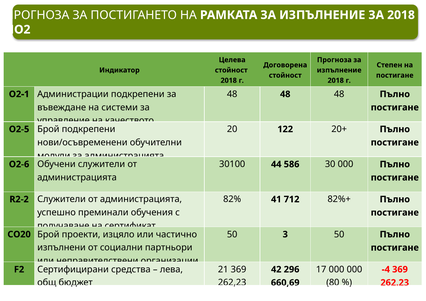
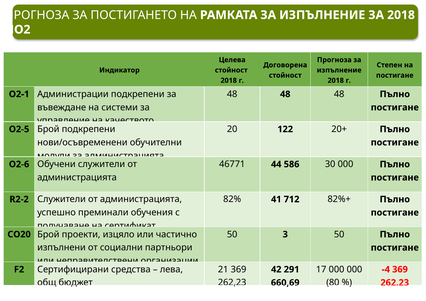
30100: 30100 -> 46771 (232, 164)
296: 296 -> 291 (292, 270)
